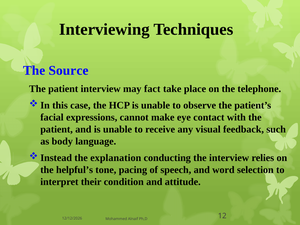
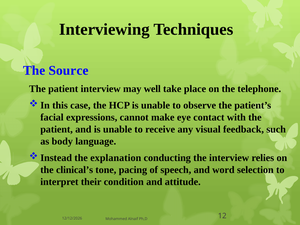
fact: fact -> well (152, 89)
helpful’s: helpful’s -> clinical’s (75, 170)
